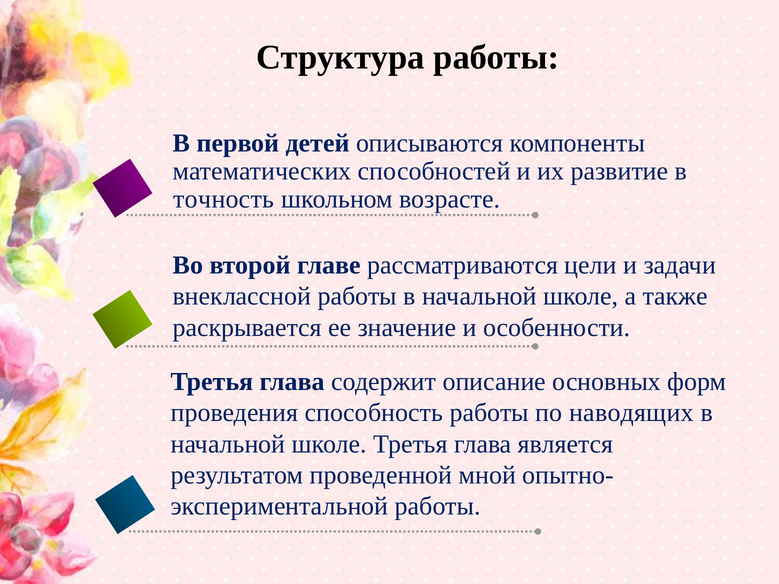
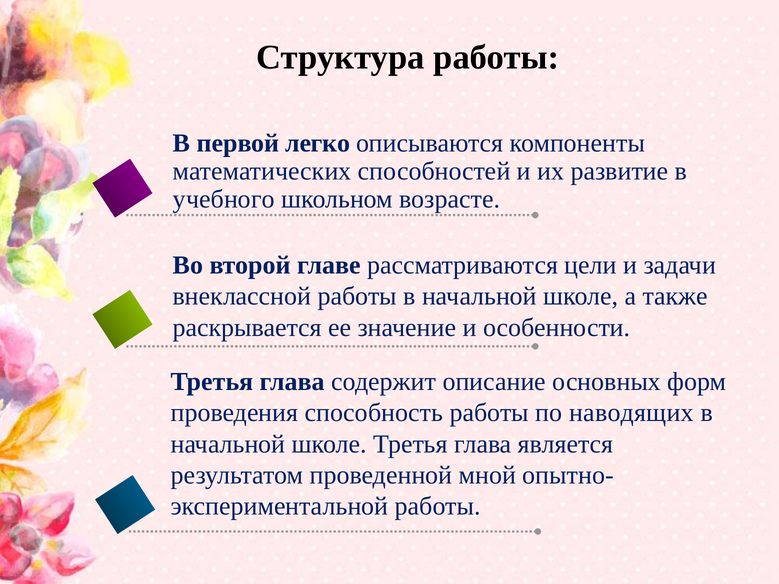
детей: детей -> легко (318, 143)
точность: точность -> учебного (224, 199)
